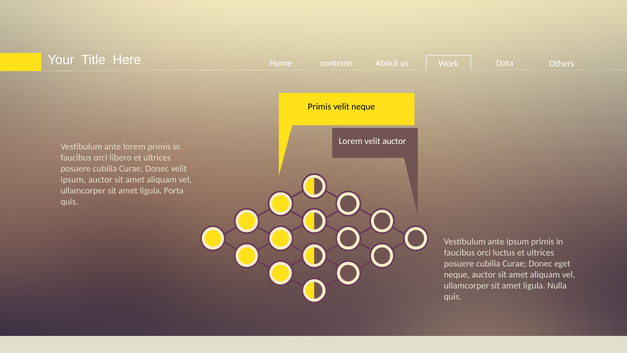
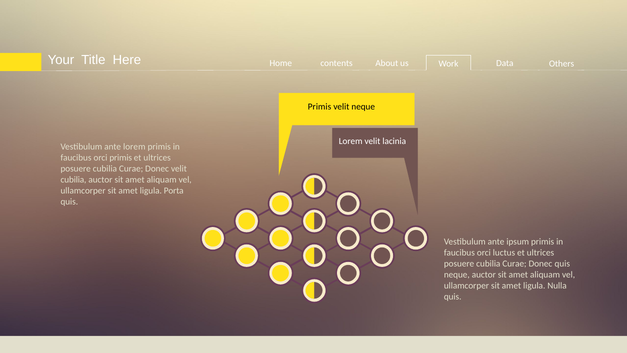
velit auctor: auctor -> lacinia (394, 141)
orci libero: libero -> primis (121, 158)
ipsum: ipsum -> cubilia (73, 180)
Donec eget: eget -> quis (562, 264)
